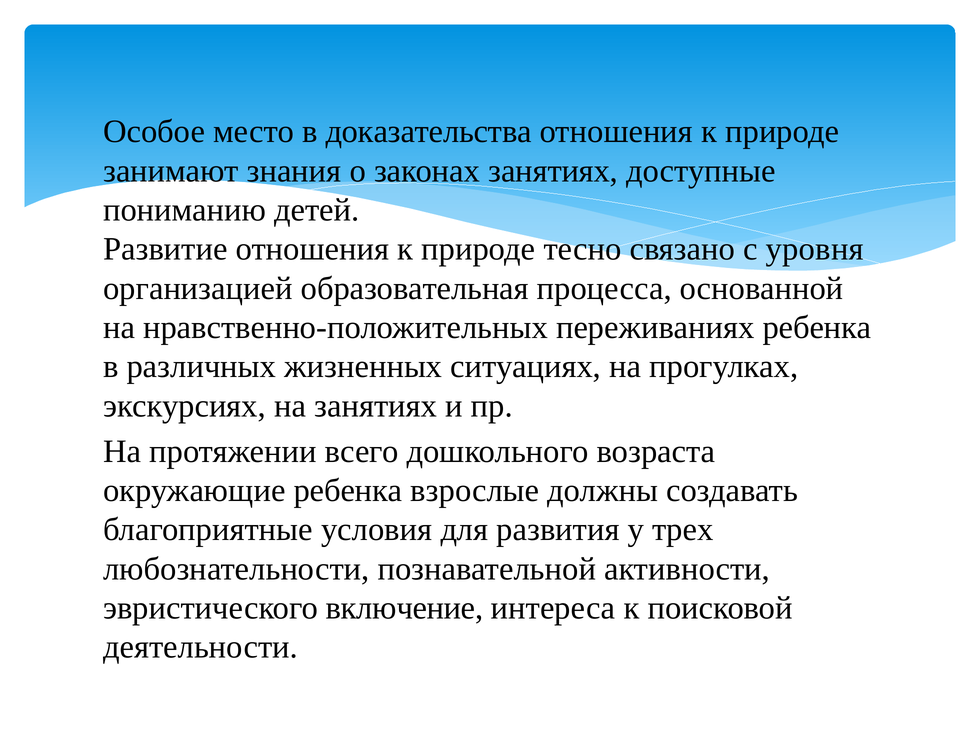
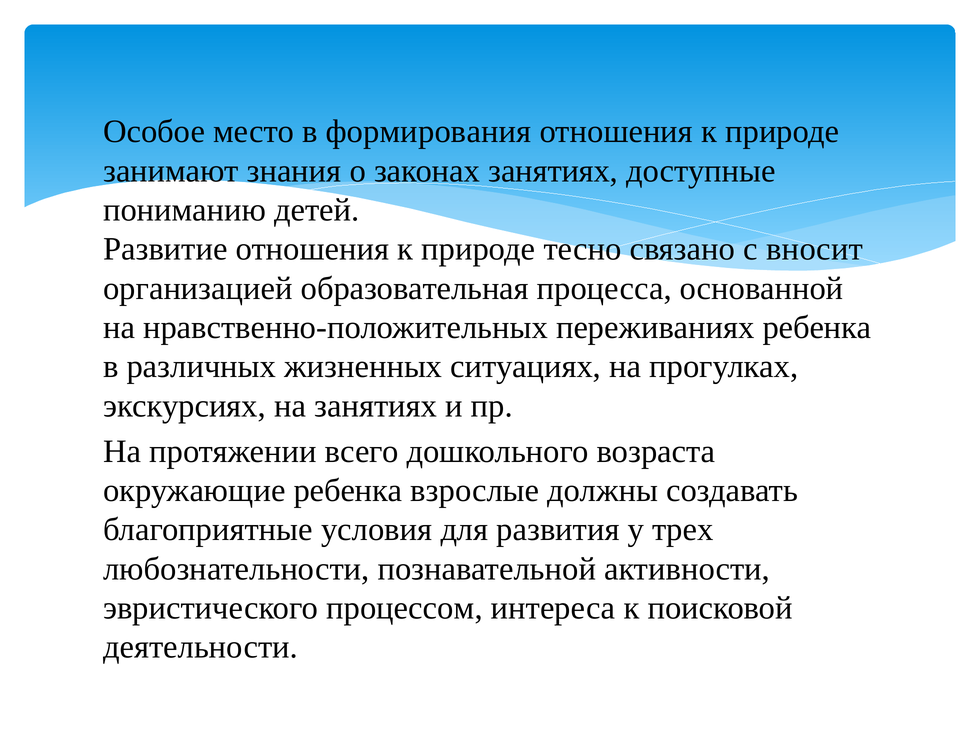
доказательства: доказательства -> формирования (428, 132)
уровня: уровня -> вносит (815, 249)
включение: включение -> процессом (404, 608)
